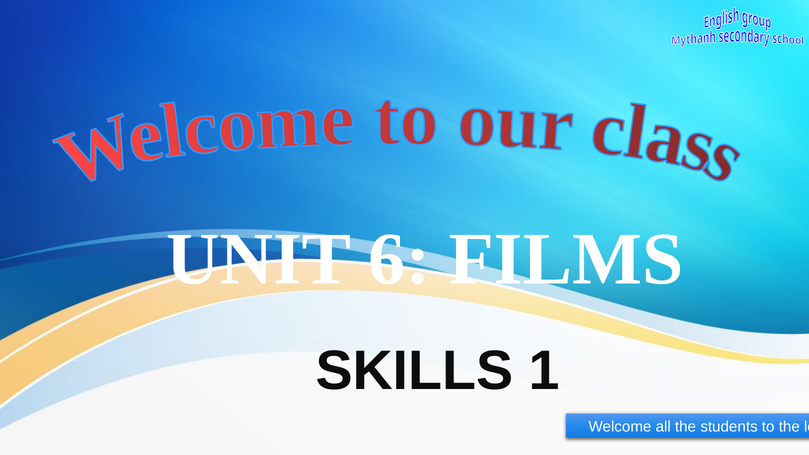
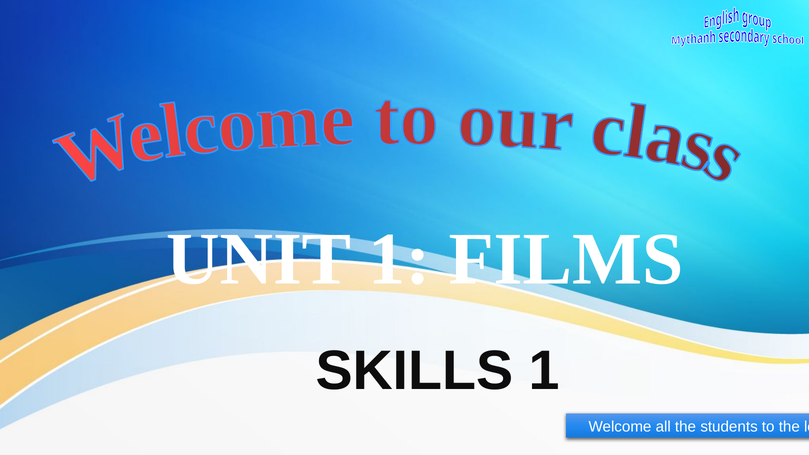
UNIT 6: 6 -> 1 (399, 259)
